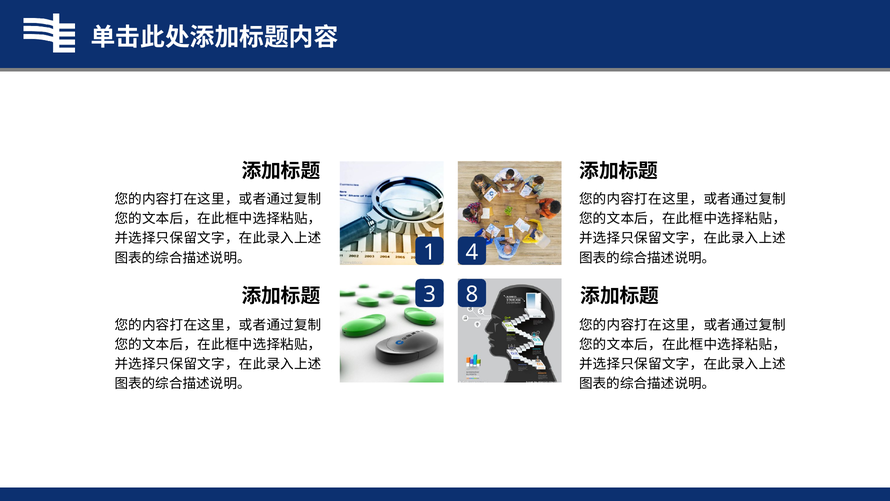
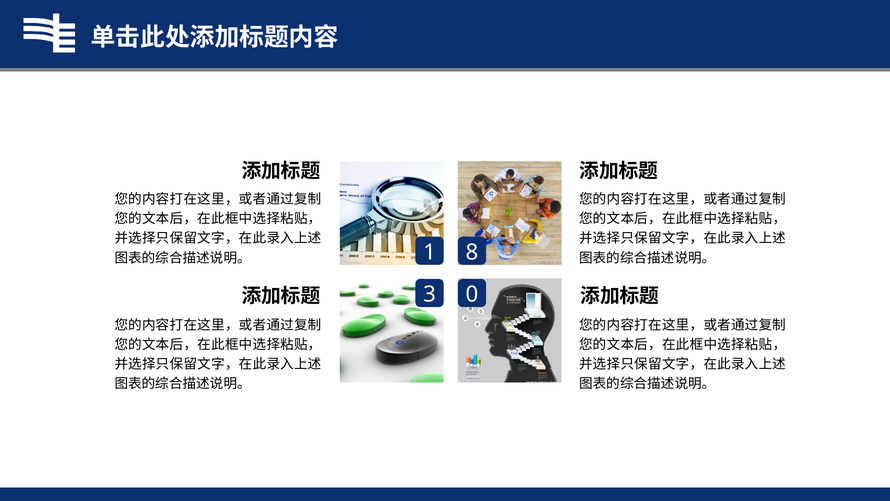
4: 4 -> 8 (472, 252)
8: 8 -> 0 (472, 294)
